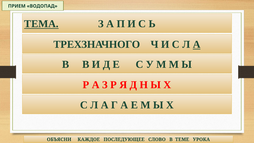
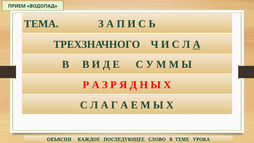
ТЕМА underline: present -> none (41, 24)
